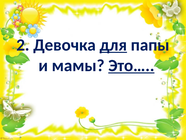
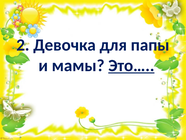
для underline: present -> none (113, 45)
